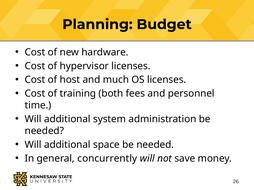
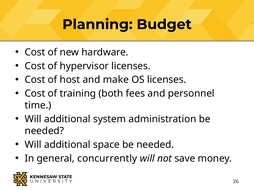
much: much -> make (116, 80)
